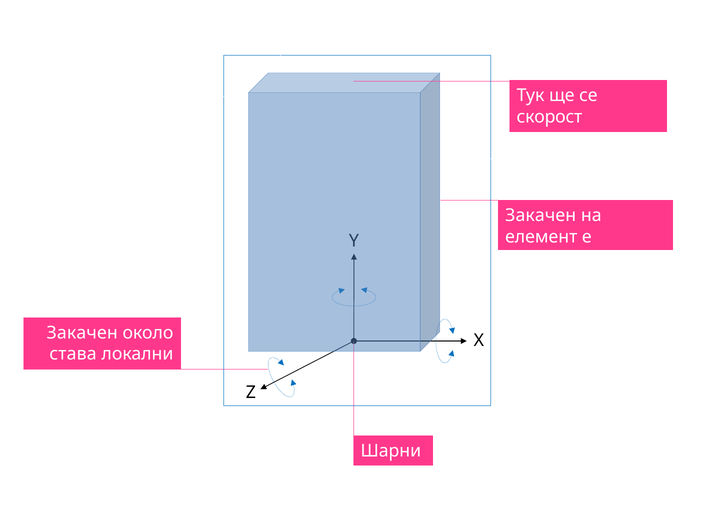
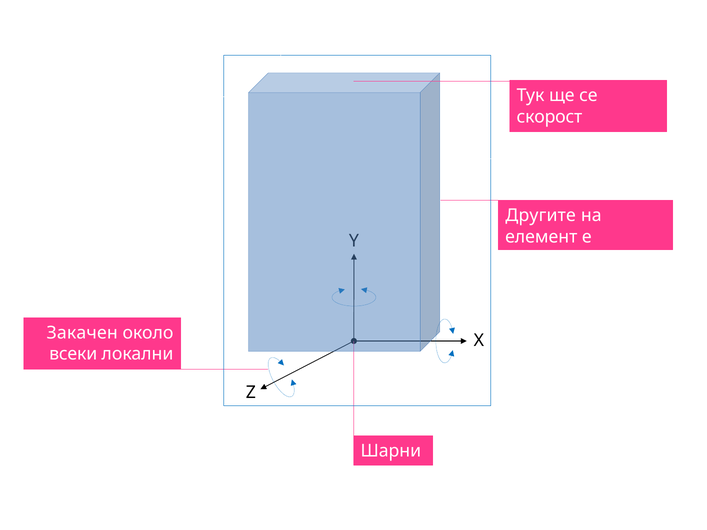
Закачен: Закачен -> Другите (541, 216)
става: става -> всеки (73, 354)
